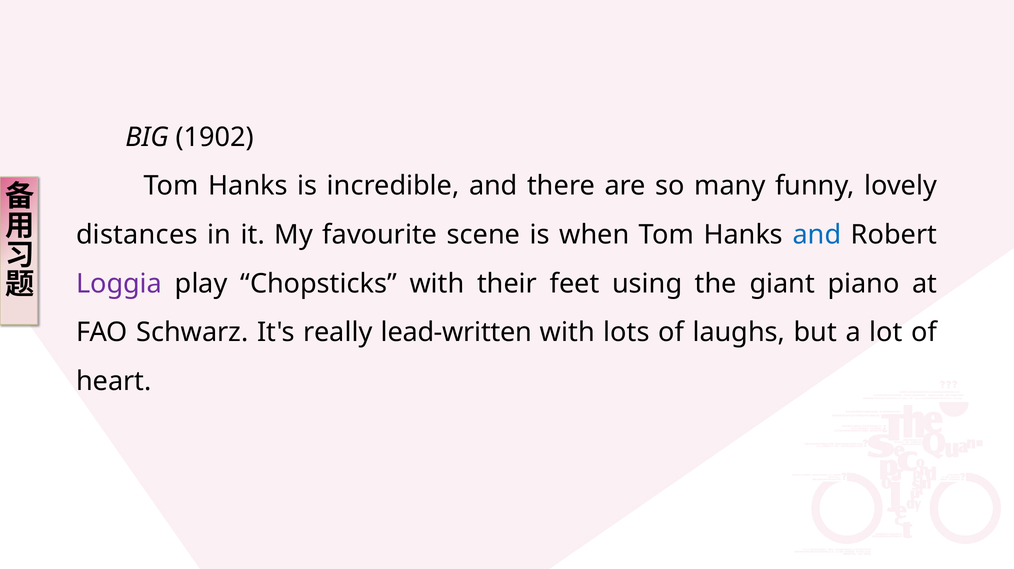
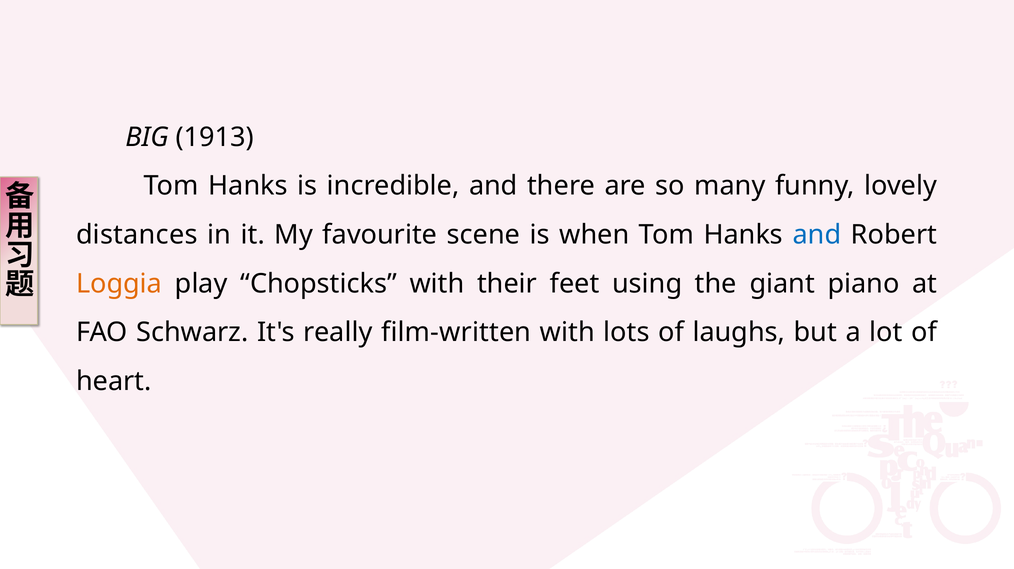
1902: 1902 -> 1913 (215, 137)
Loggia colour: purple -> orange (119, 283)
lead-written: lead-written -> film-written (456, 332)
